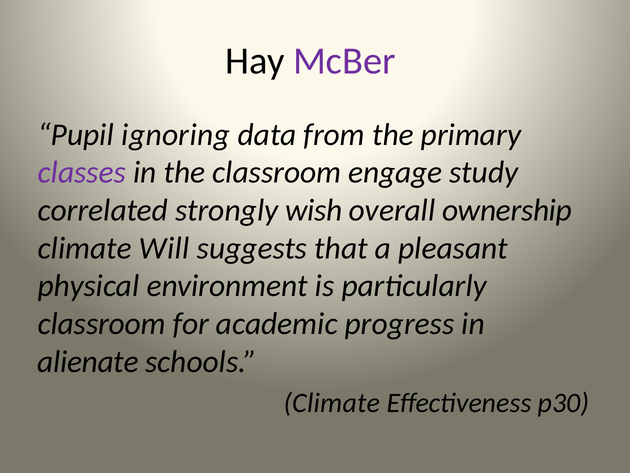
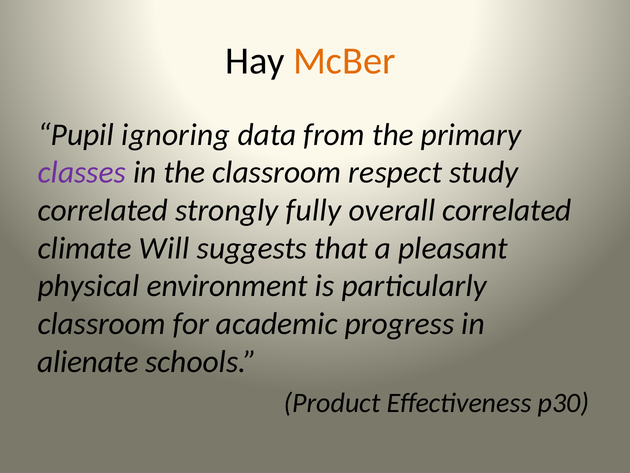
McBer colour: purple -> orange (344, 61)
engage: engage -> respect (395, 172)
wish: wish -> fully (313, 210)
overall ownership: ownership -> correlated (507, 210)
Climate: Climate -> Product (332, 402)
